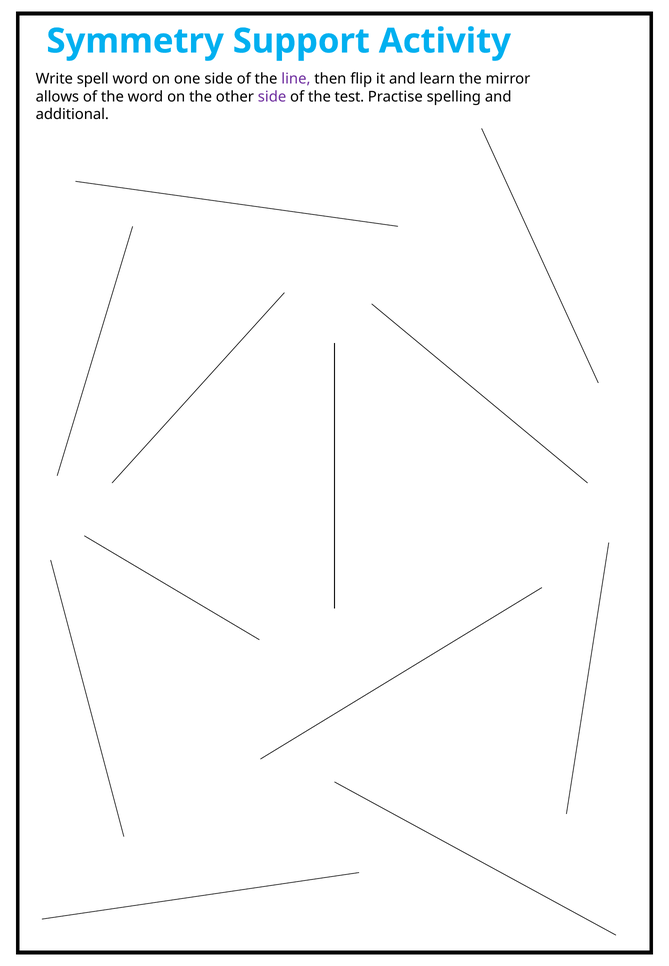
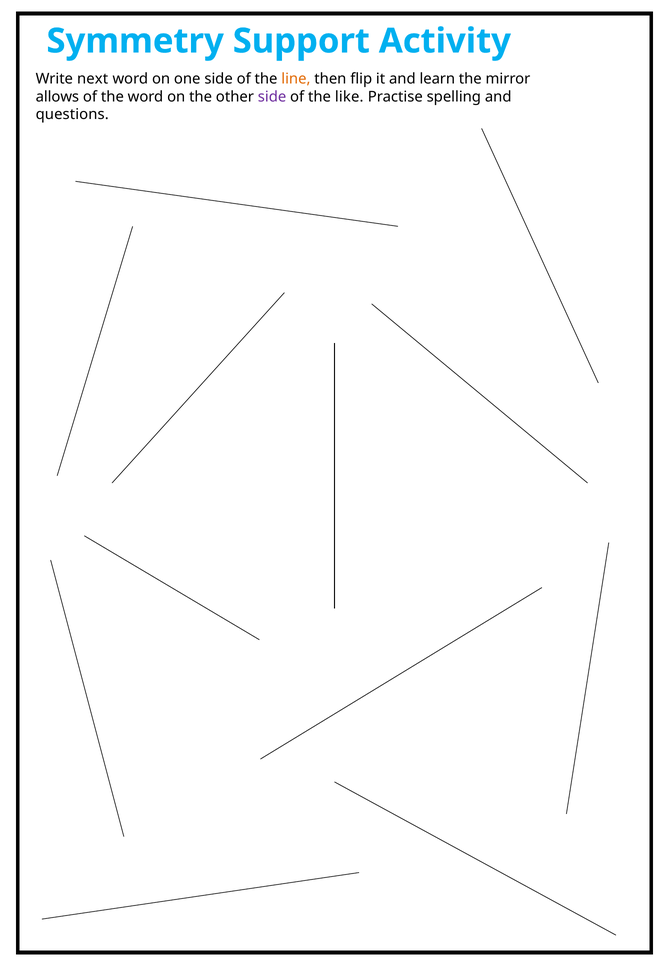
spell: spell -> next (93, 79)
line colour: purple -> orange (296, 79)
test: test -> like (349, 97)
additional: additional -> questions (72, 115)
